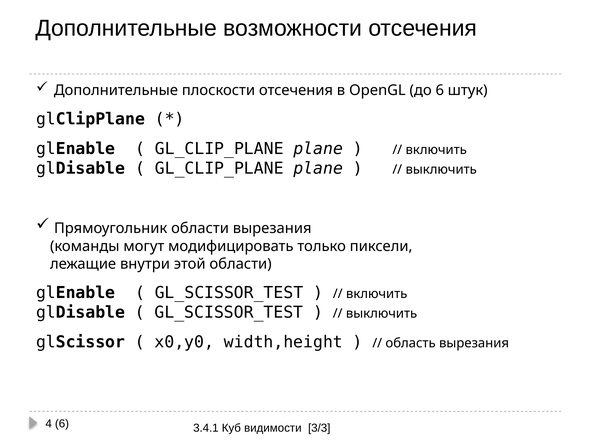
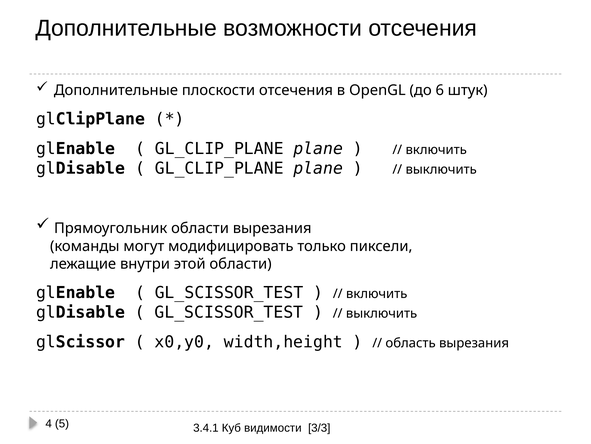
4 6: 6 -> 5 (62, 423)
